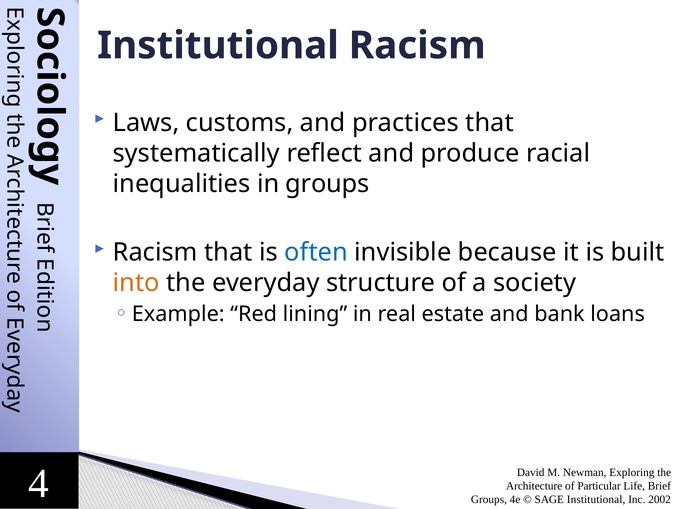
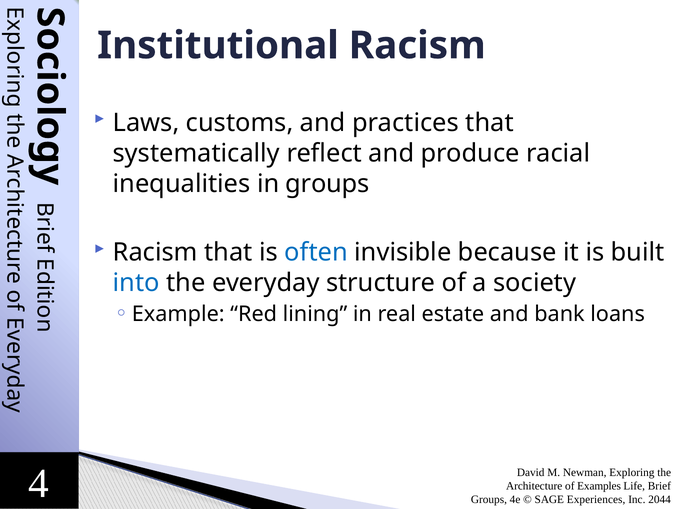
into colour: orange -> blue (136, 283)
Particular: Particular -> Examples (599, 486)
SAGE Institutional: Institutional -> Experiences (596, 499)
2002: 2002 -> 2044 (660, 499)
